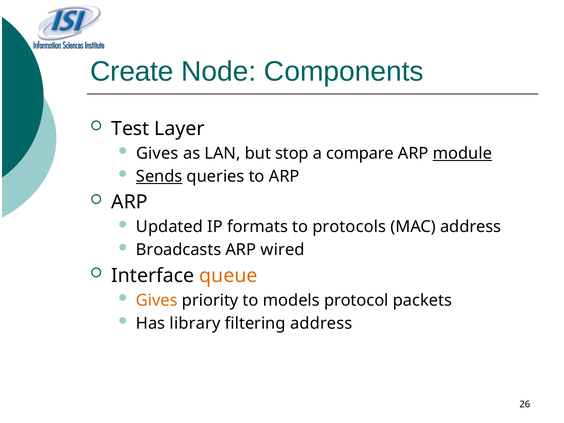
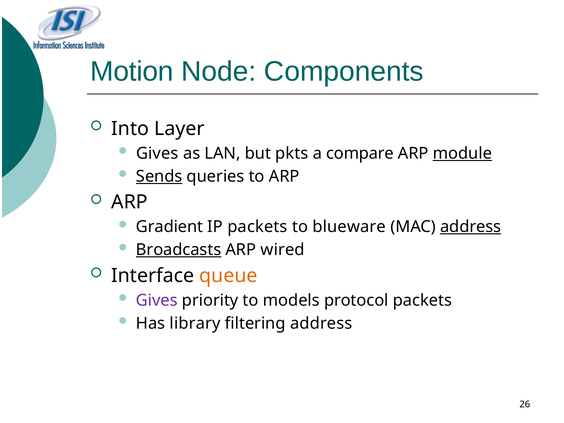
Create: Create -> Motion (132, 72)
Test: Test -> Into (130, 129)
stop: stop -> pkts (292, 153)
Updated: Updated -> Gradient (170, 227)
IP formats: formats -> packets (257, 227)
protocols: protocols -> blueware (349, 227)
address underline: none -> present (471, 227)
Broadcasts underline: none -> present (179, 250)
Gives colour: orange -> purple (157, 300)
